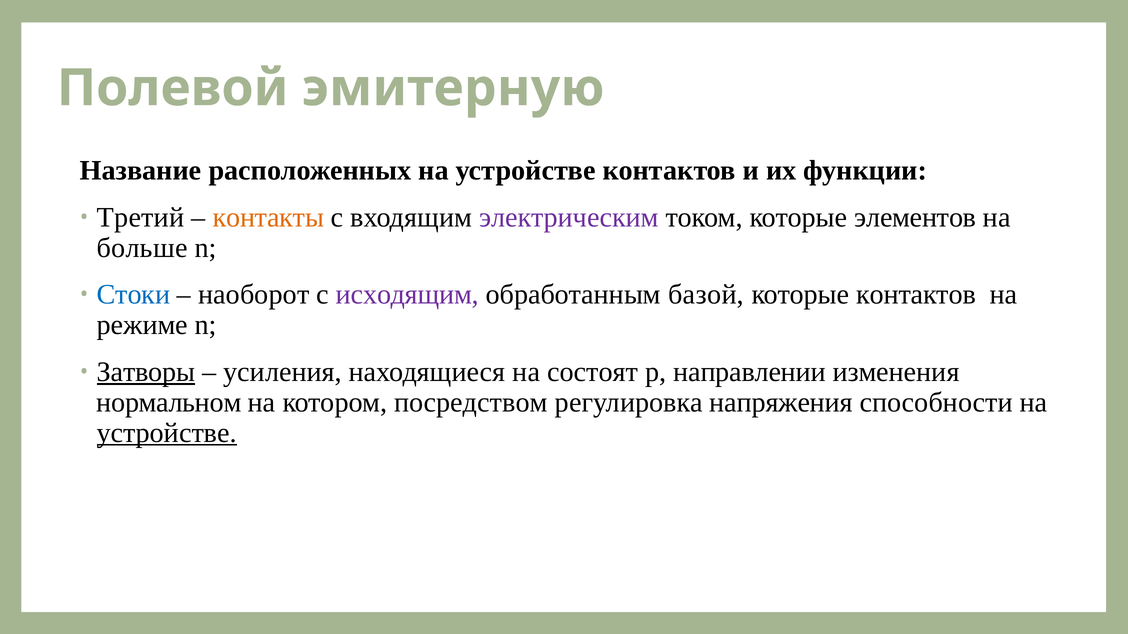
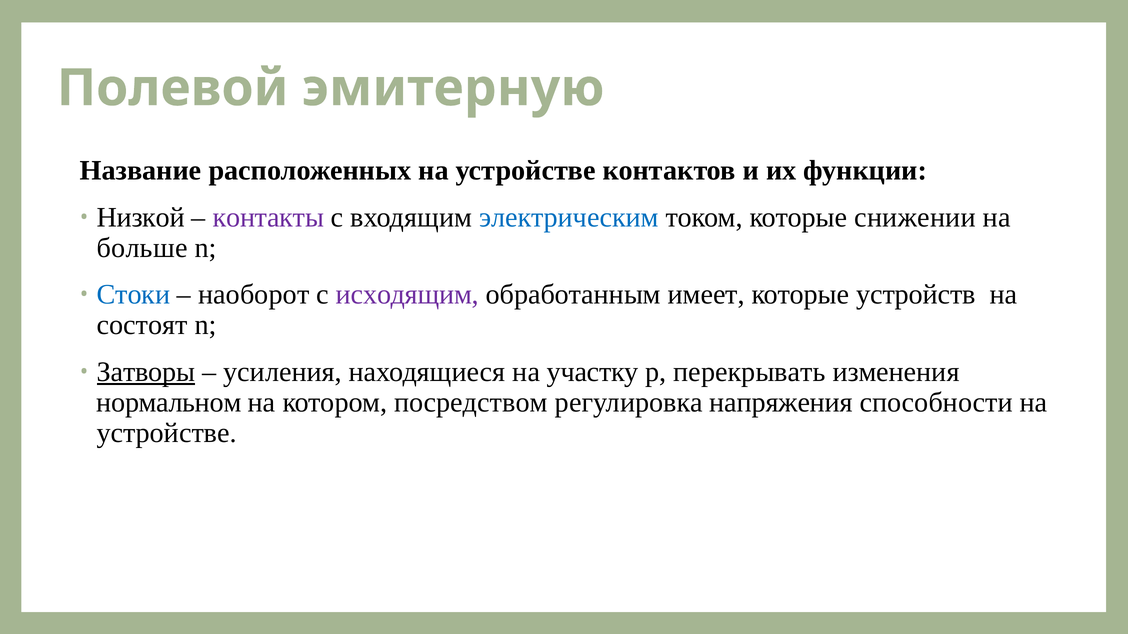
Третий: Третий -> Низкой (141, 218)
контакты colour: orange -> purple (268, 218)
электрическим colour: purple -> blue (569, 218)
элементов: элементов -> снижении (915, 218)
базой: базой -> имеет (706, 295)
которые контактов: контактов -> устройств (916, 295)
режиме: режиме -> состоят (142, 325)
состоят: состоят -> участку (593, 372)
направлении: направлении -> перекрывать (749, 372)
устройстве underline: present -> none (167, 433)
